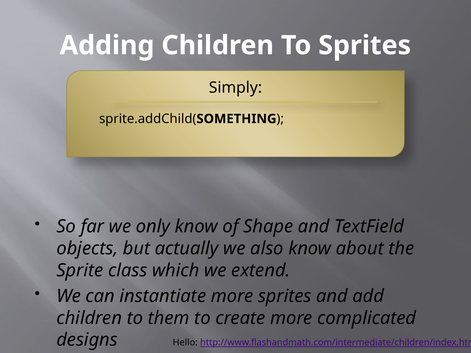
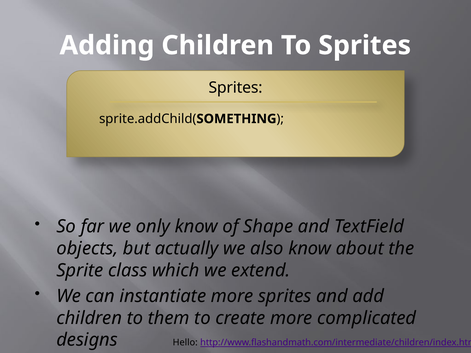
Simply: Simply -> Sprites (236, 88)
